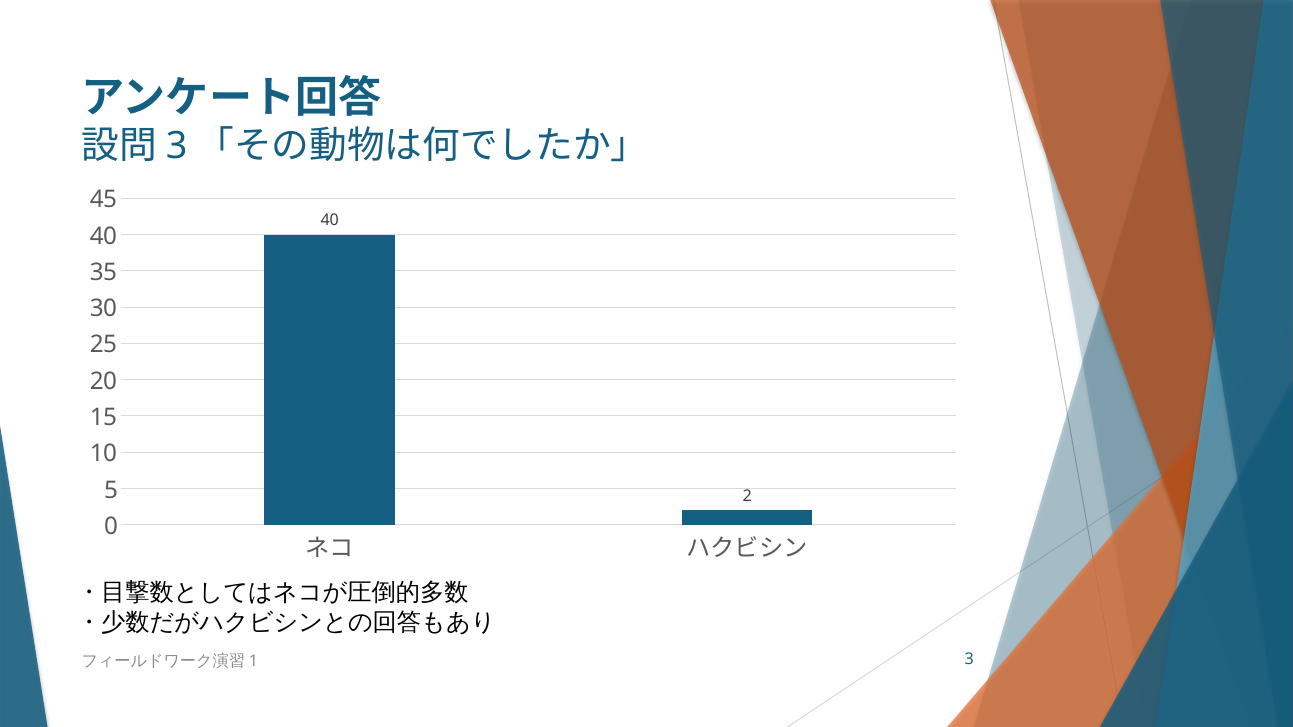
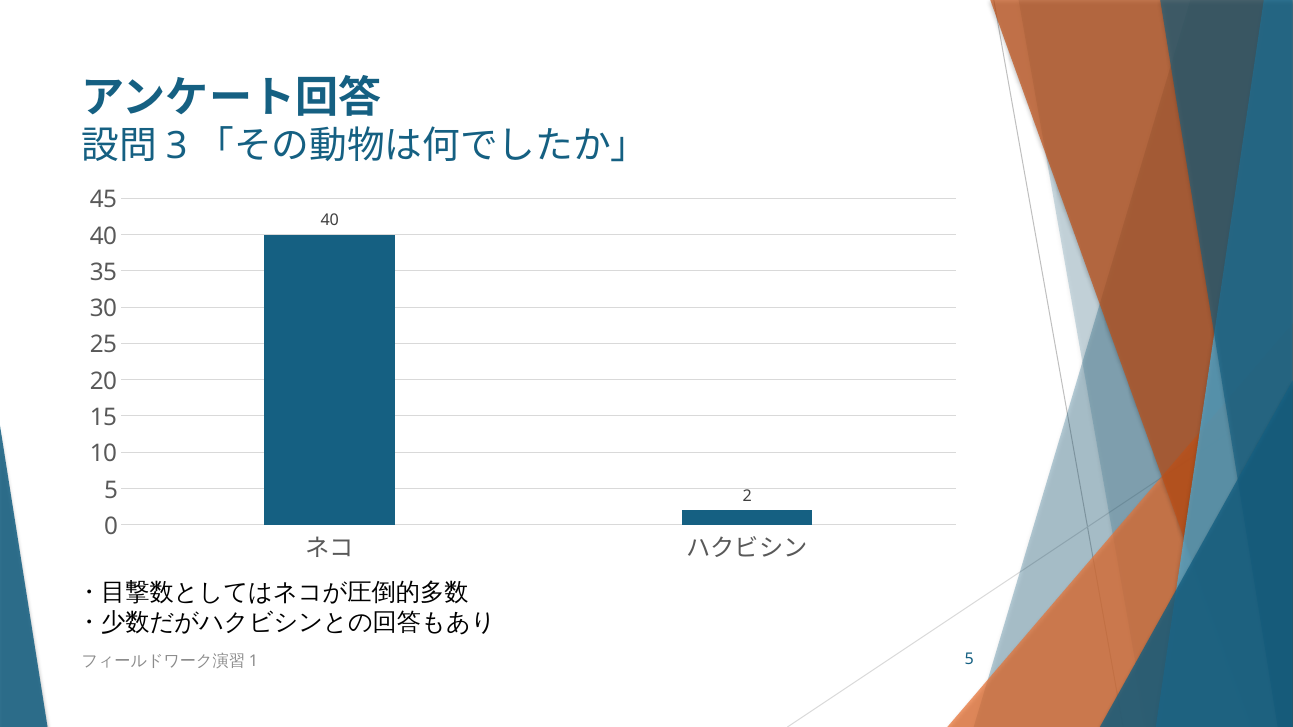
3: 3 -> 5 (969, 660)
